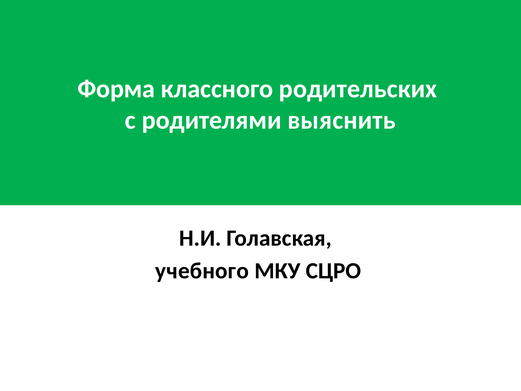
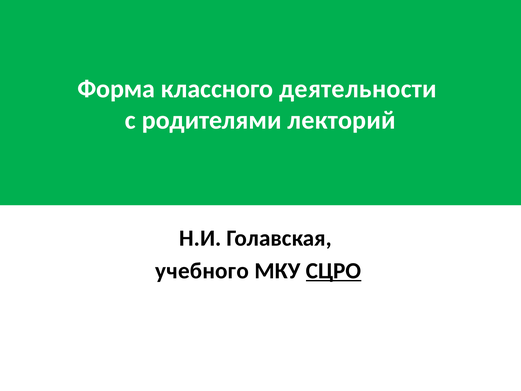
родительских: родительских -> деятельности (358, 89)
выяснить: выяснить -> лекторий (342, 120)
СЦРО underline: none -> present (334, 271)
